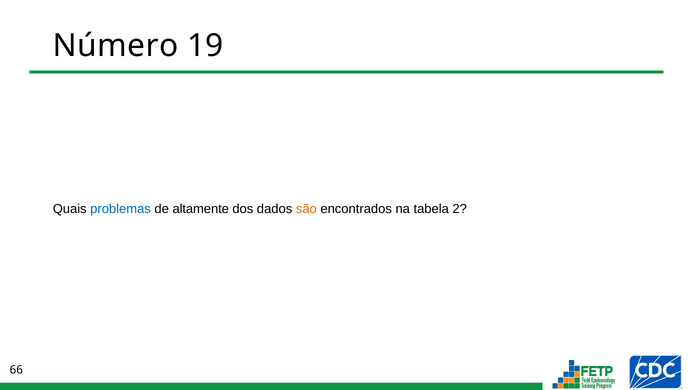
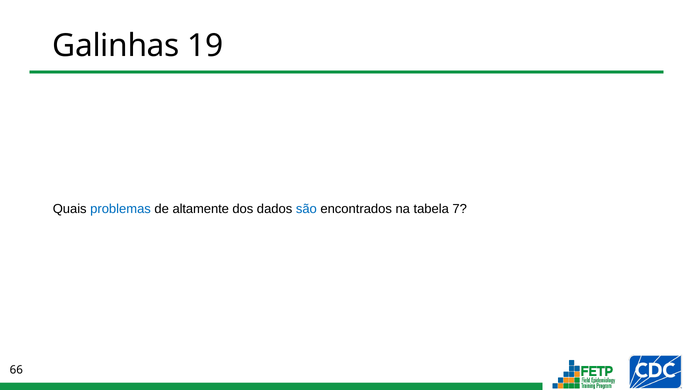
Número: Número -> Galinhas (116, 46)
são colour: orange -> blue (306, 209)
2: 2 -> 7 (460, 209)
